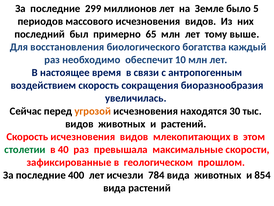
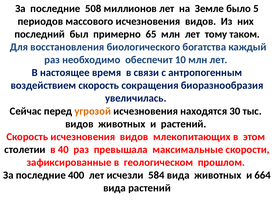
299: 299 -> 508 (93, 8)
выше: выше -> таком (245, 34)
столетии colour: green -> black (25, 149)
784: 784 -> 584 (156, 175)
854: 854 -> 664 (263, 175)
